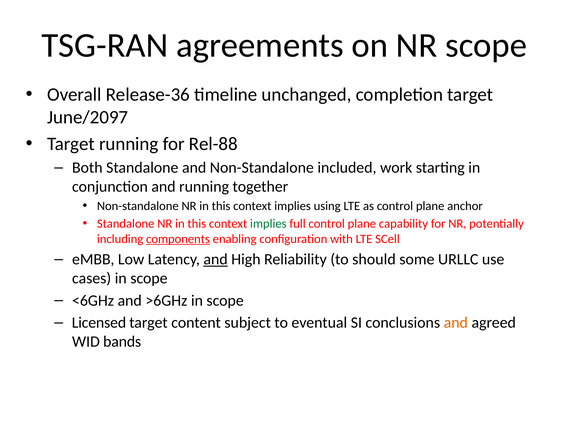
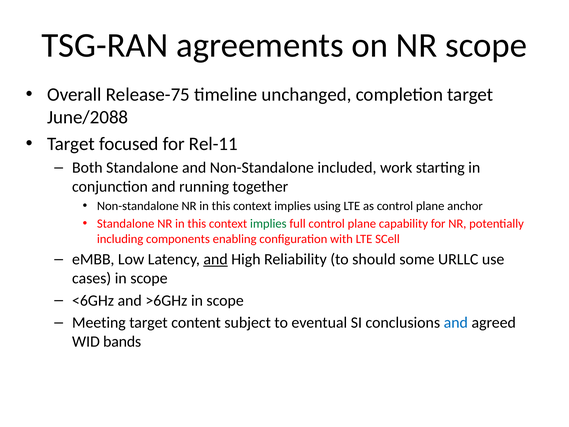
Release-36: Release-36 -> Release-75 (148, 95)
June/2097: June/2097 -> June/2088 (88, 117)
Target running: running -> focused (129, 144)
Rel-88: Rel-88 -> Rel-11 (213, 144)
components underline: present -> none (178, 239)
Licensed: Licensed -> Meeting (99, 323)
and colour: orange -> blue (456, 323)
